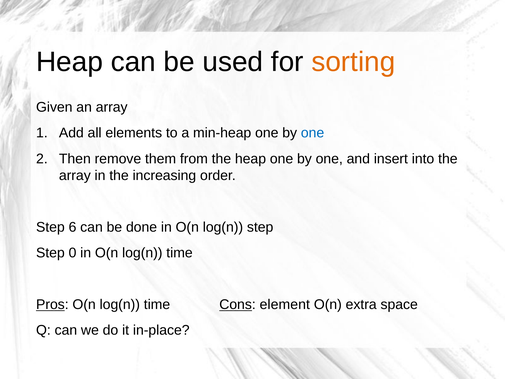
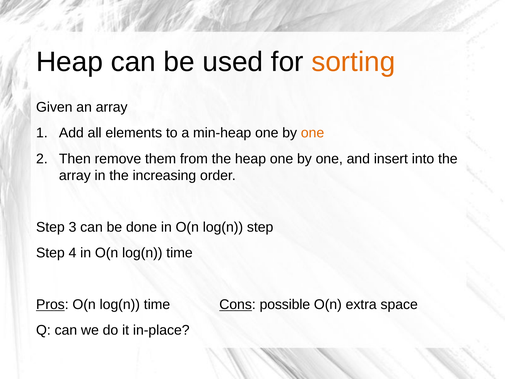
one colour: blue -> orange (313, 133)
6: 6 -> 3 (73, 227)
0: 0 -> 4 (73, 253)
element: element -> possible (285, 304)
